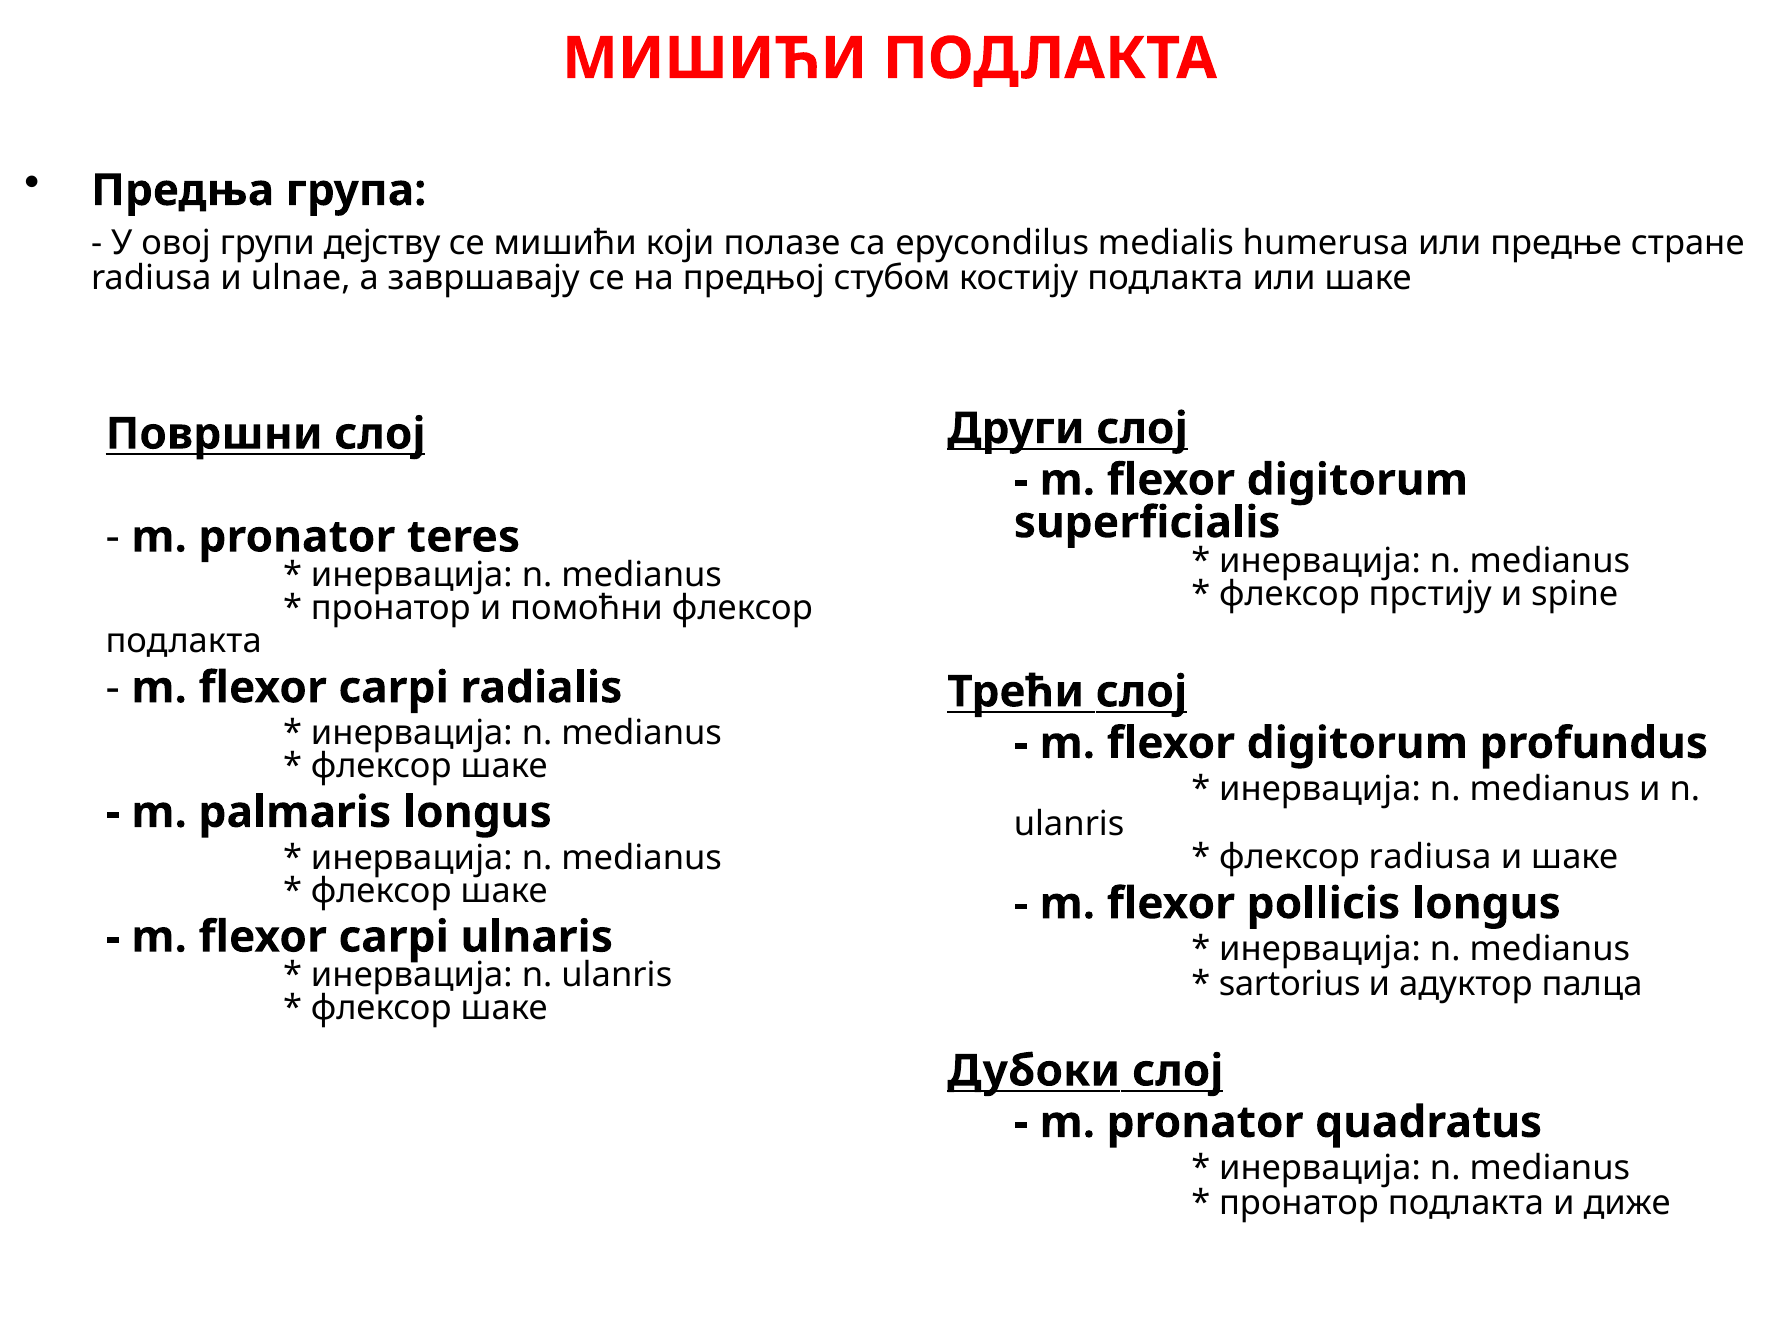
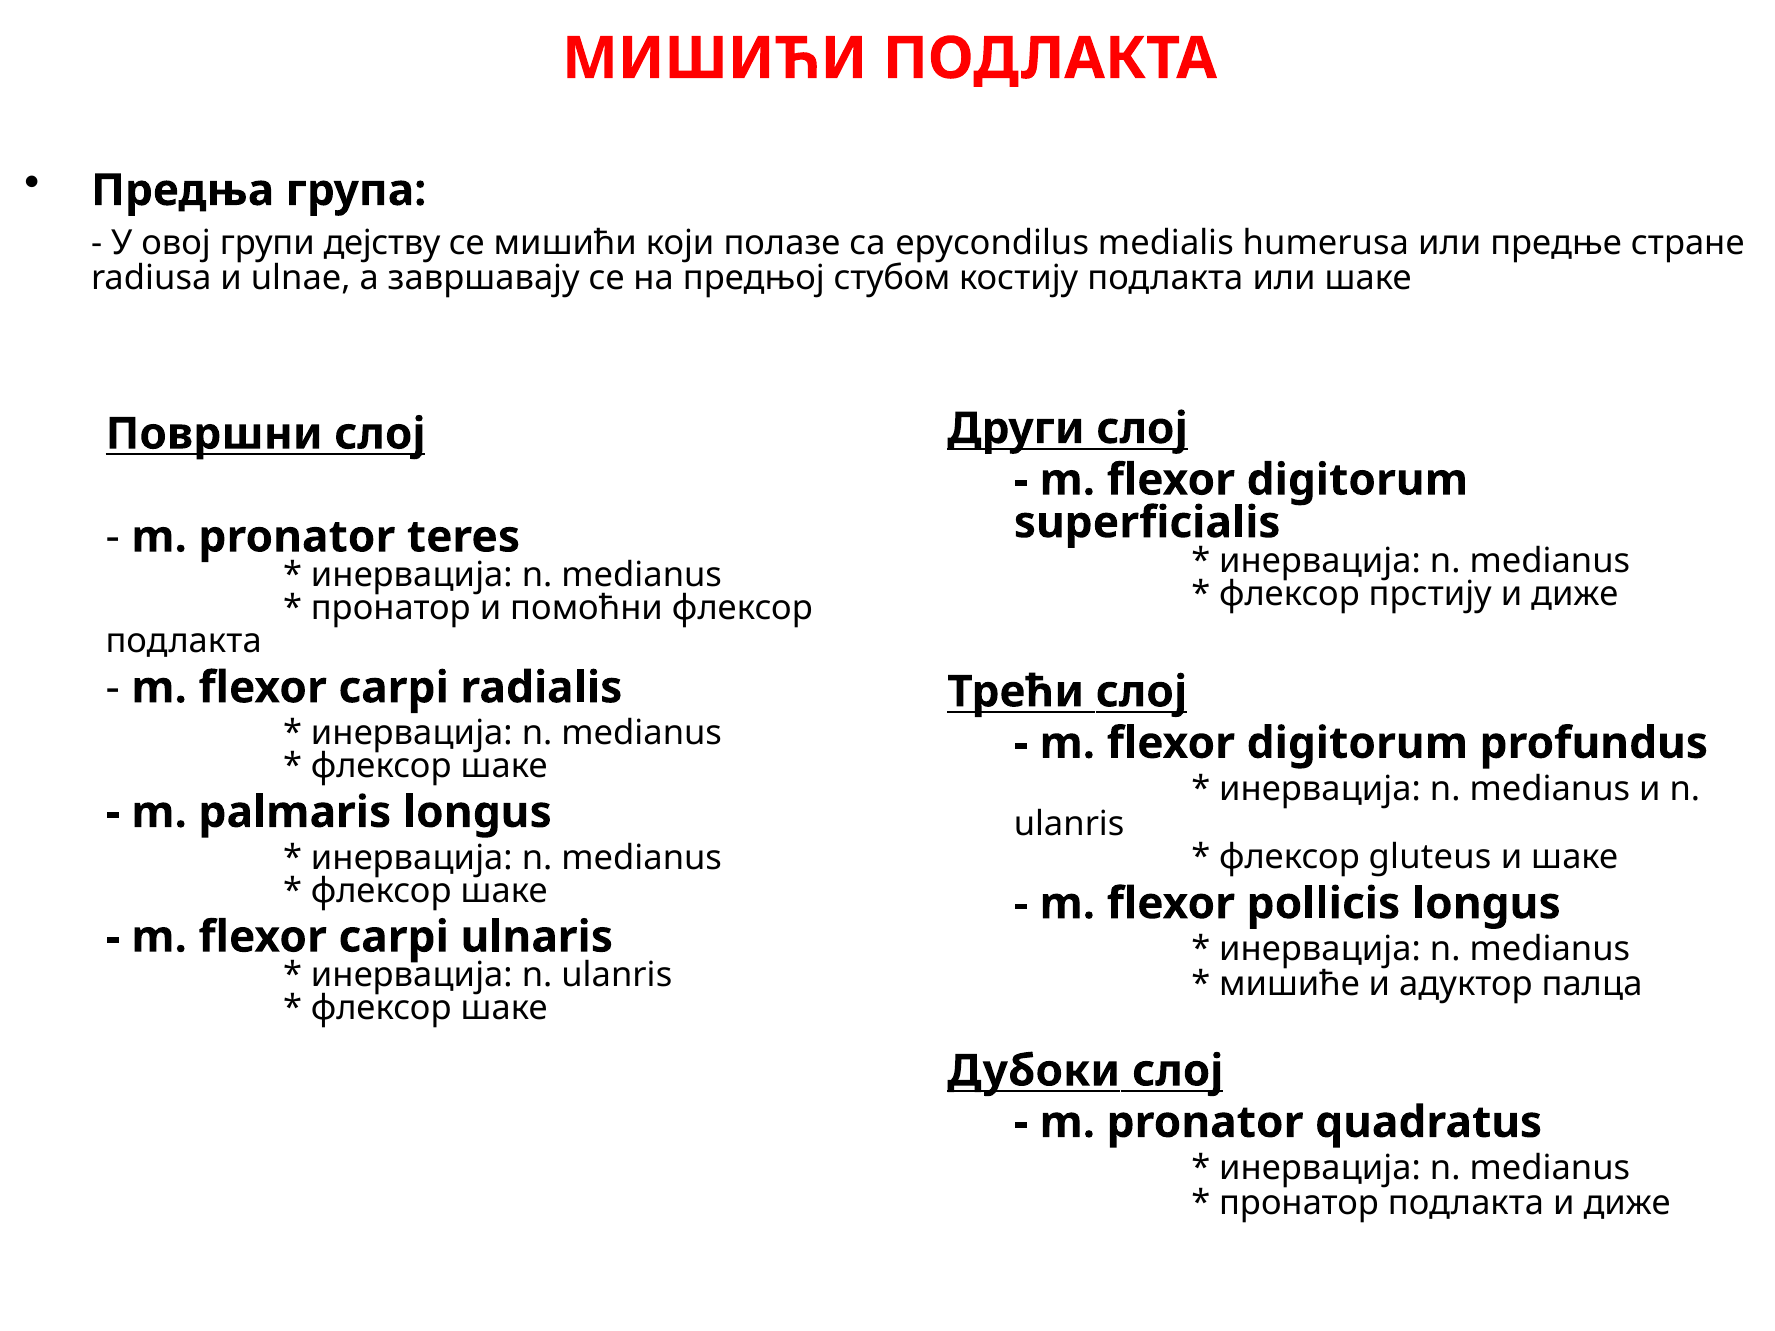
прстију и spine: spine -> диже (1575, 594)
флексор radiusa: radiusa -> gluteus (1430, 858)
sartorius: sartorius -> мишиће (1289, 985)
